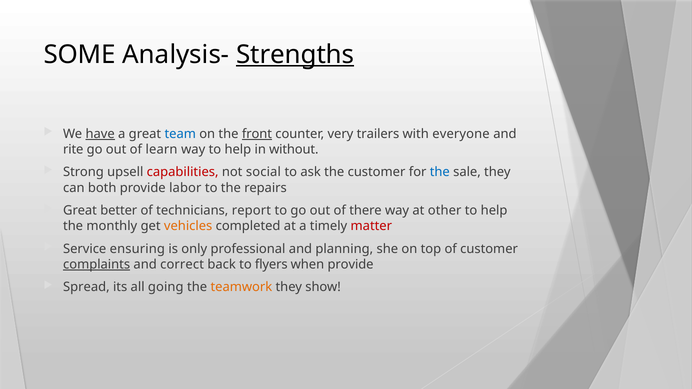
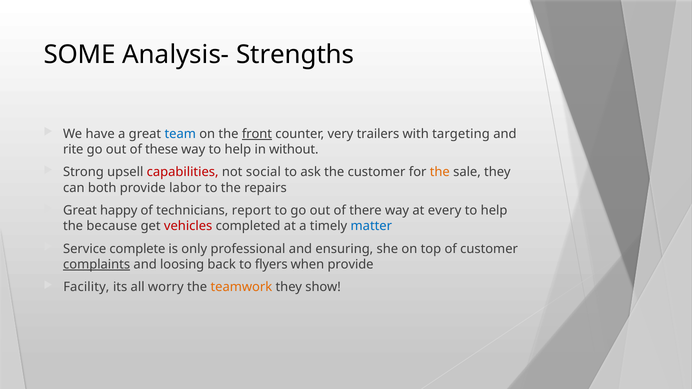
Strengths underline: present -> none (295, 55)
have underline: present -> none (100, 134)
everyone: everyone -> targeting (461, 134)
learn: learn -> these (162, 149)
the colour: blue -> orange (440, 172)
better: better -> happy (119, 211)
other: other -> every (445, 211)
monthly: monthly -> because (112, 226)
vehicles colour: orange -> red (188, 226)
matter colour: red -> blue (371, 226)
ensuring: ensuring -> complete (137, 249)
planning: planning -> ensuring (344, 249)
correct: correct -> loosing (182, 265)
Spread: Spread -> Facility (86, 287)
going: going -> worry (166, 287)
